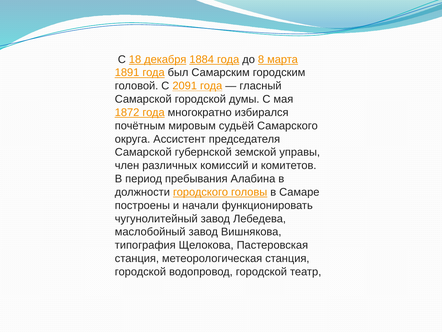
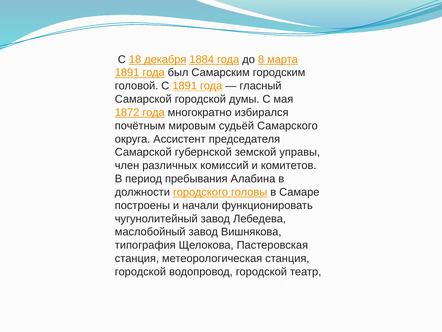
С 2091: 2091 -> 1891 (185, 86)
